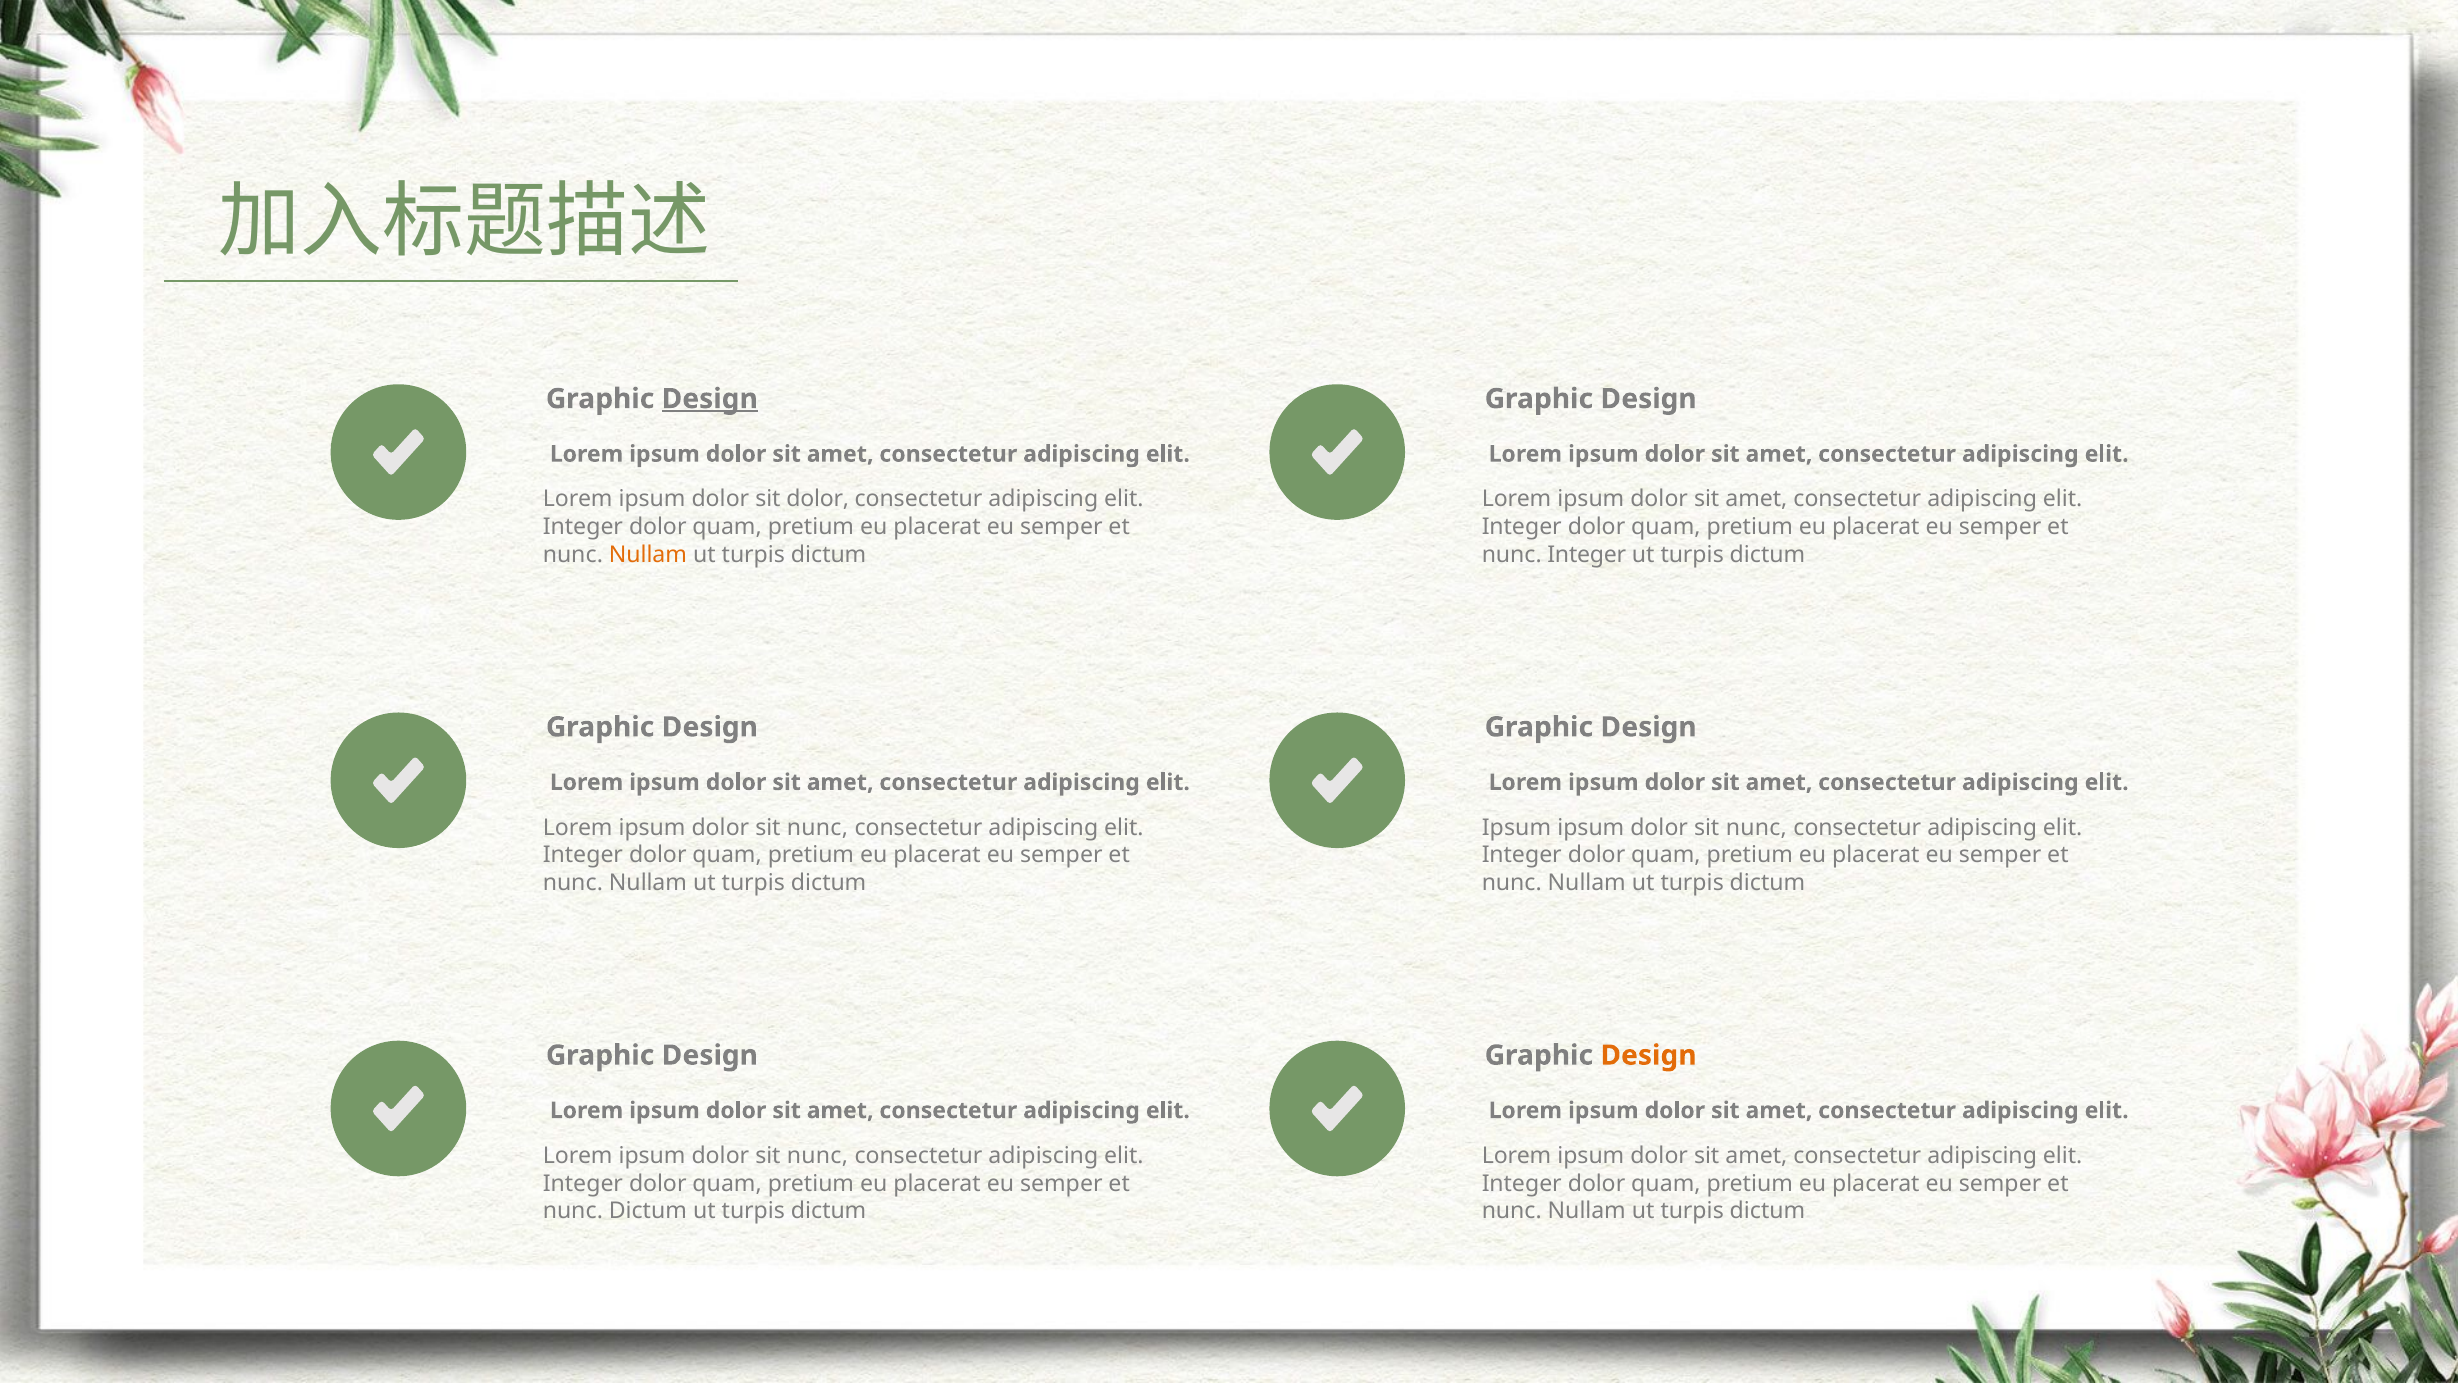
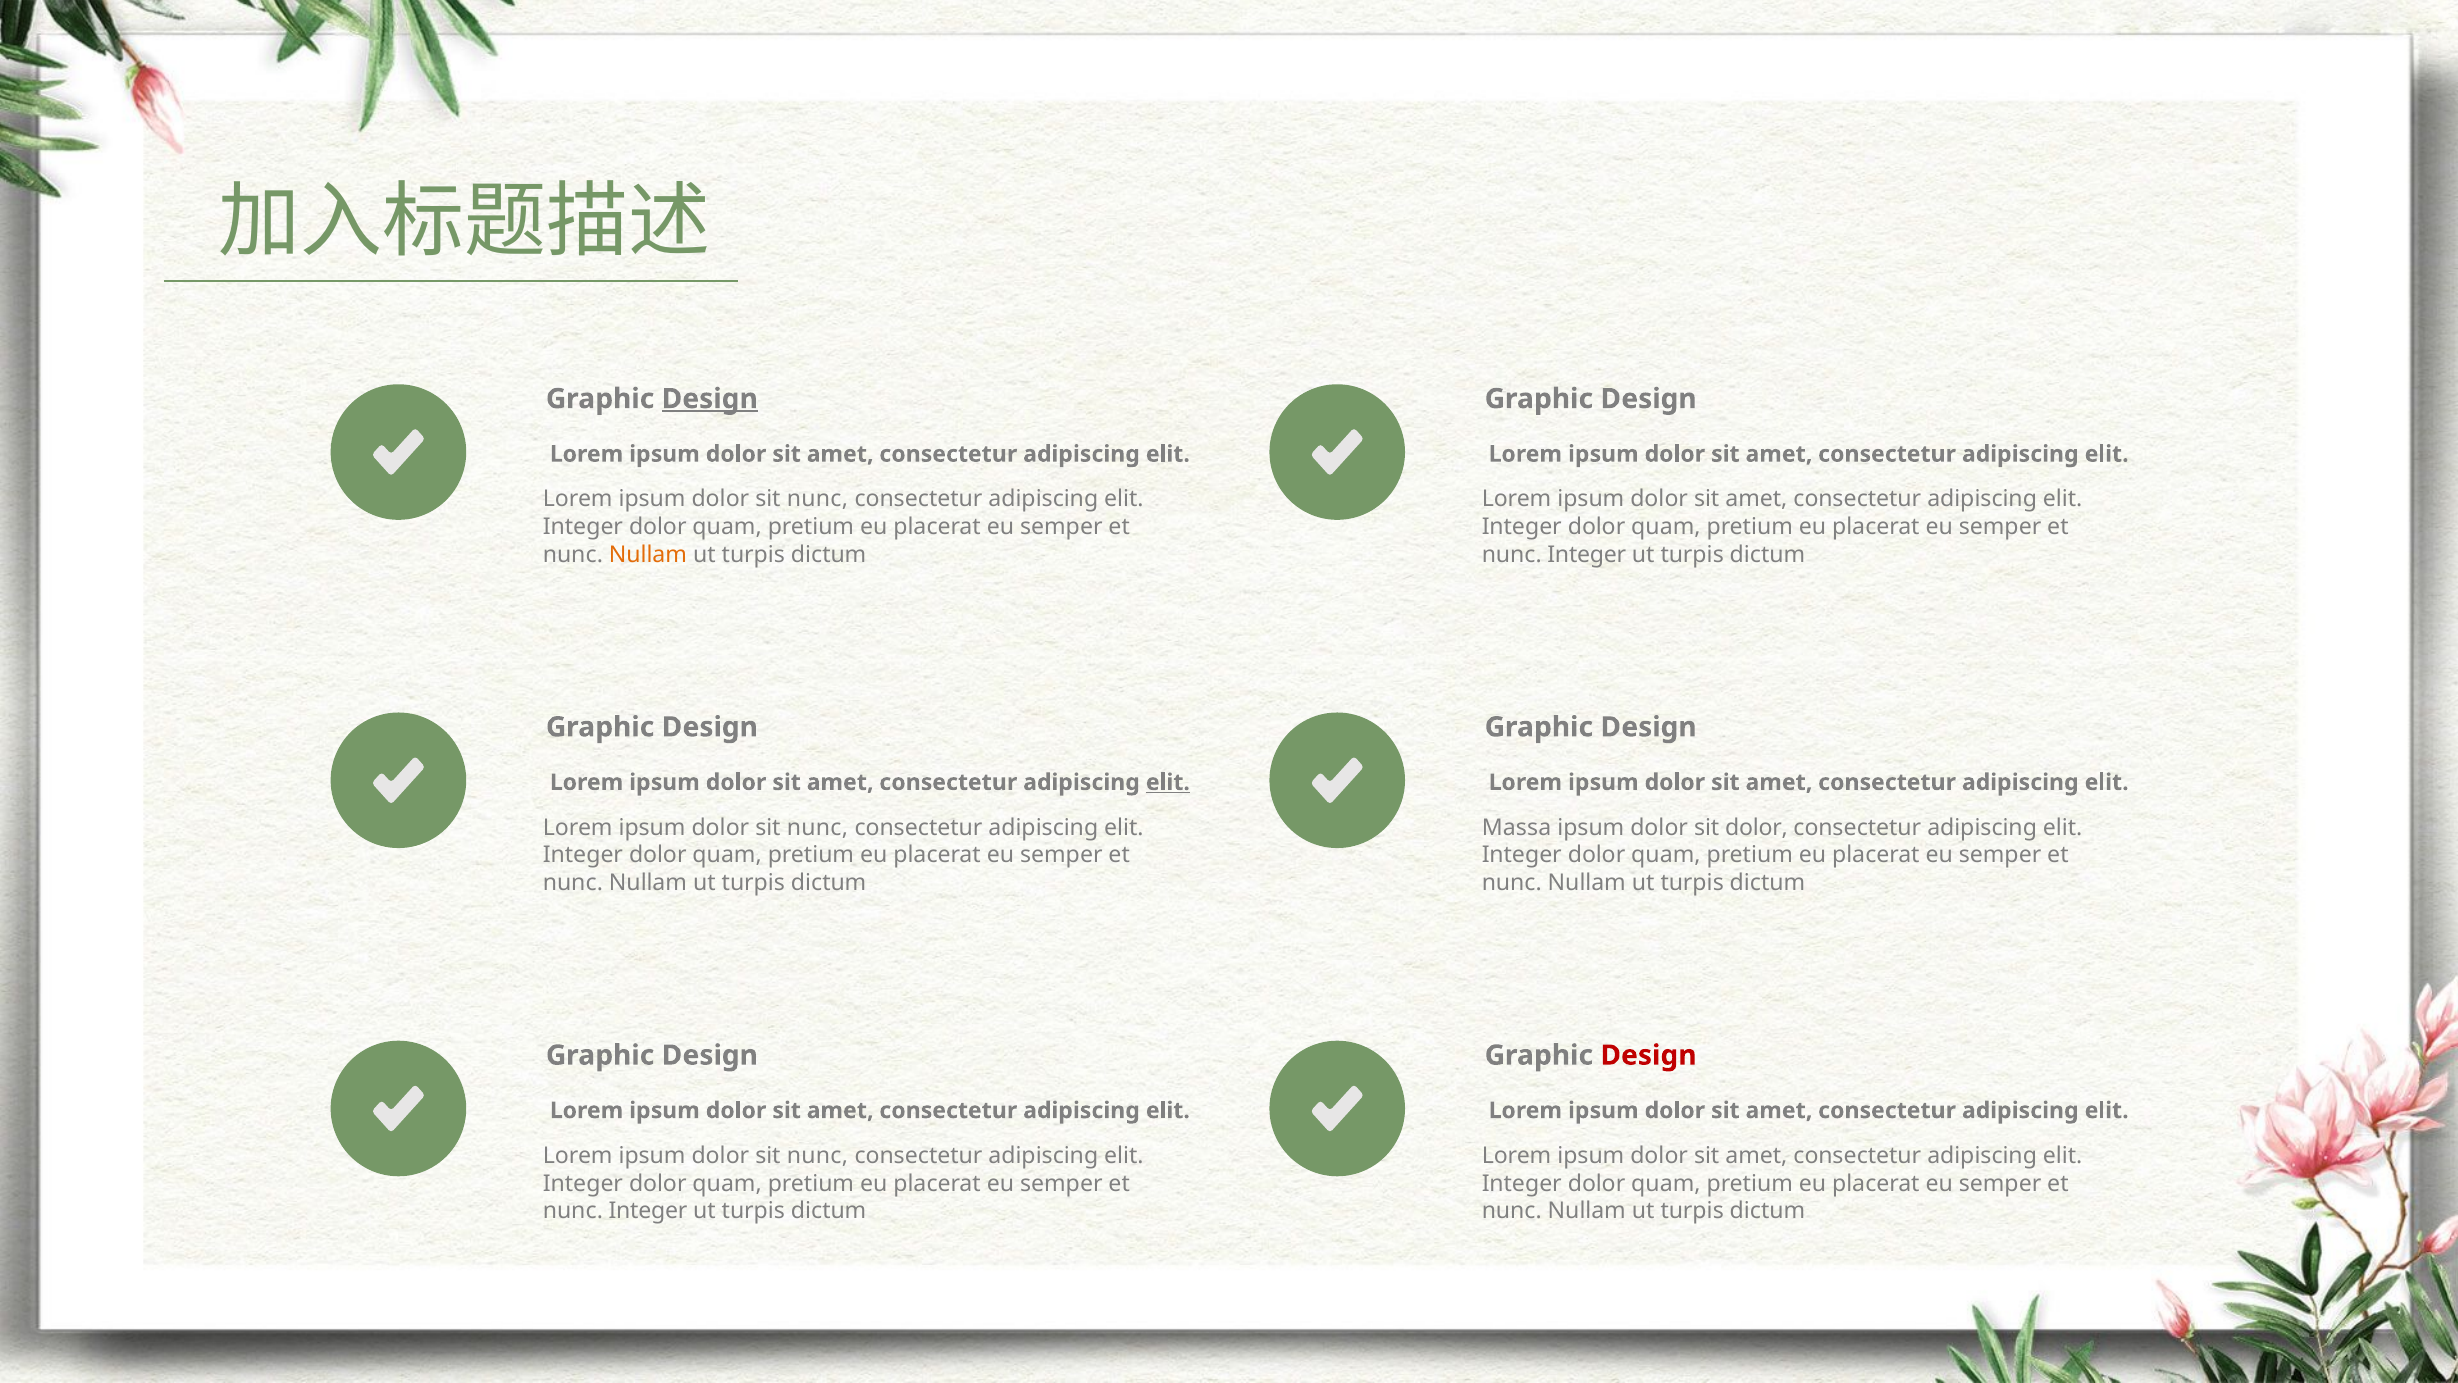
dolor: dolor -> nunc (817, 499)
elit underline: none -> present (1168, 782)
Ipsum: Ipsum -> Massa (1516, 828)
nunc: nunc -> dolor (1756, 828)
Design colour: orange -> red (1649, 1055)
Dictum: Dictum -> Integer (648, 1211)
